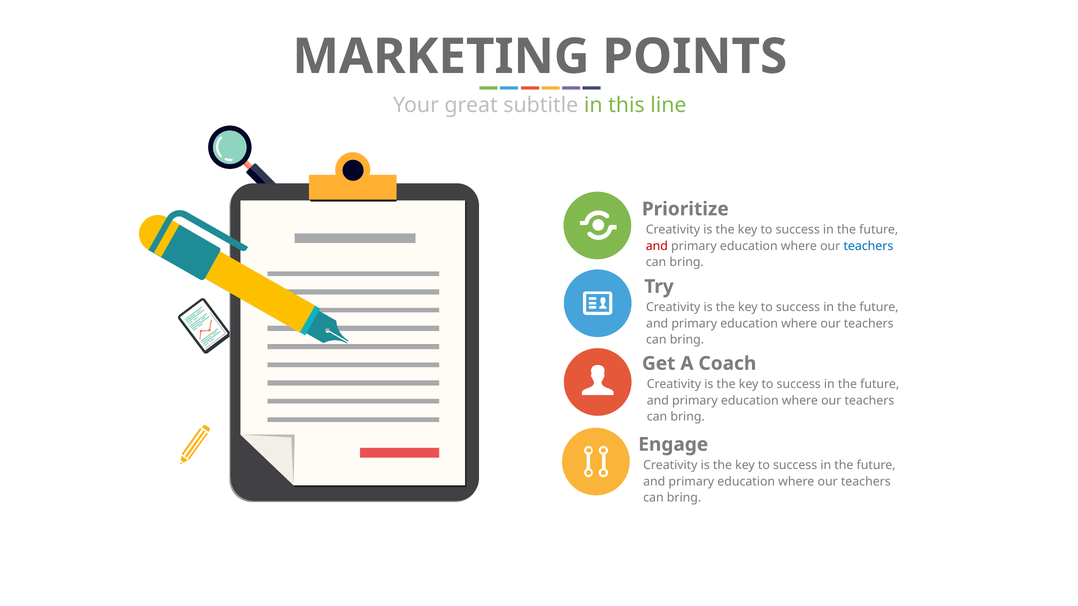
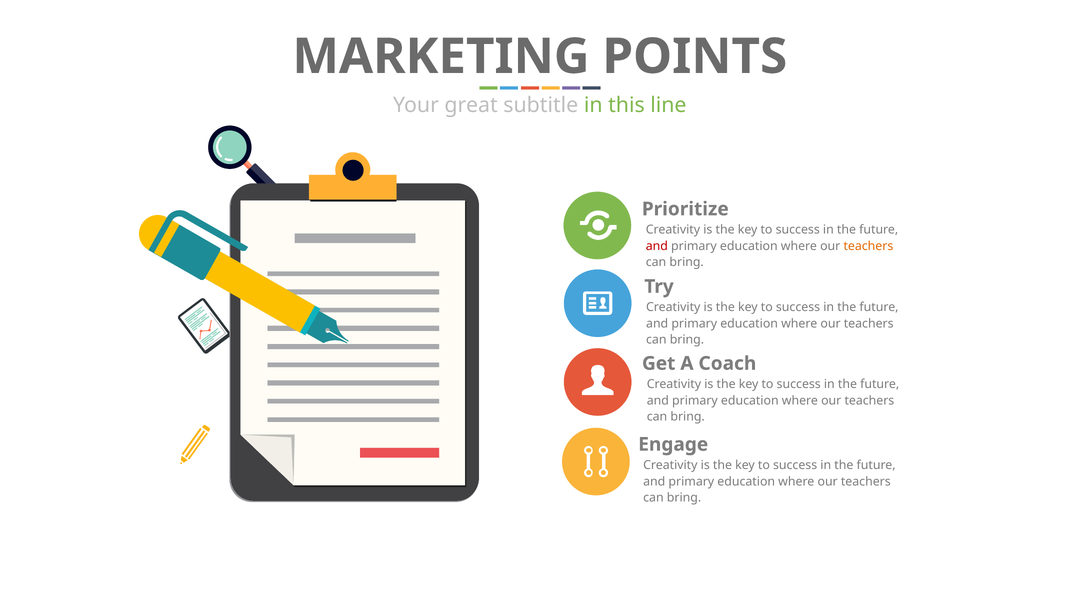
teachers colour: blue -> orange (868, 246)
